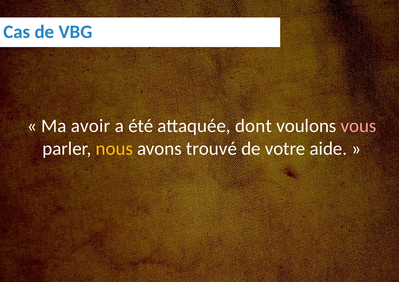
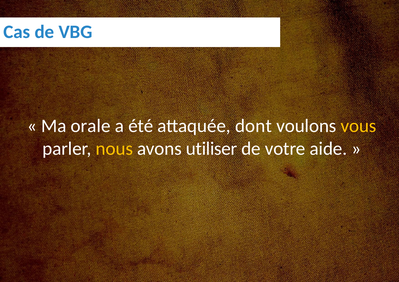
avoir: avoir -> orale (91, 126)
vous colour: pink -> yellow (359, 126)
trouvé: trouvé -> utiliser (212, 149)
